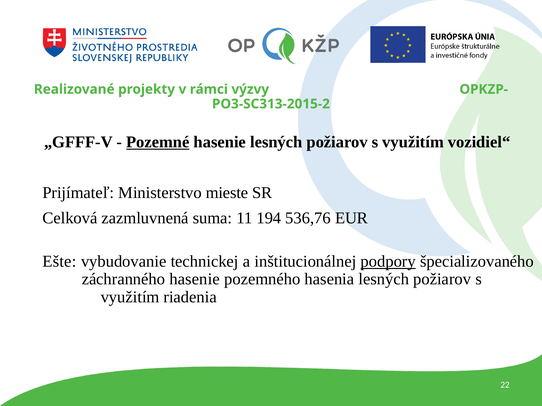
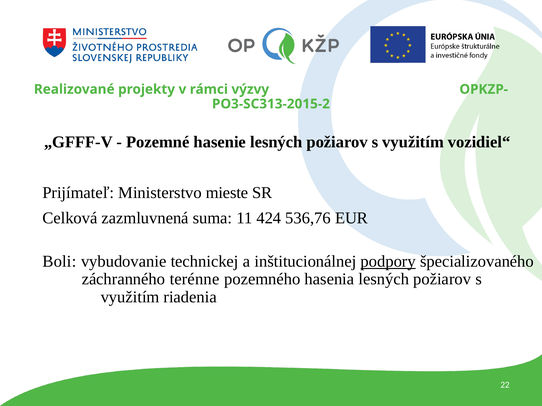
Pozemné underline: present -> none (158, 142)
194: 194 -> 424 (269, 218)
Ešte: Ešte -> Boli (59, 262)
záchranného hasenie: hasenie -> terénne (195, 280)
